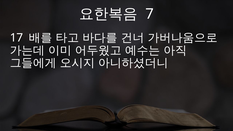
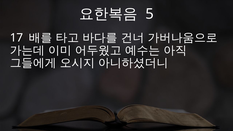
7: 7 -> 5 (150, 14)
